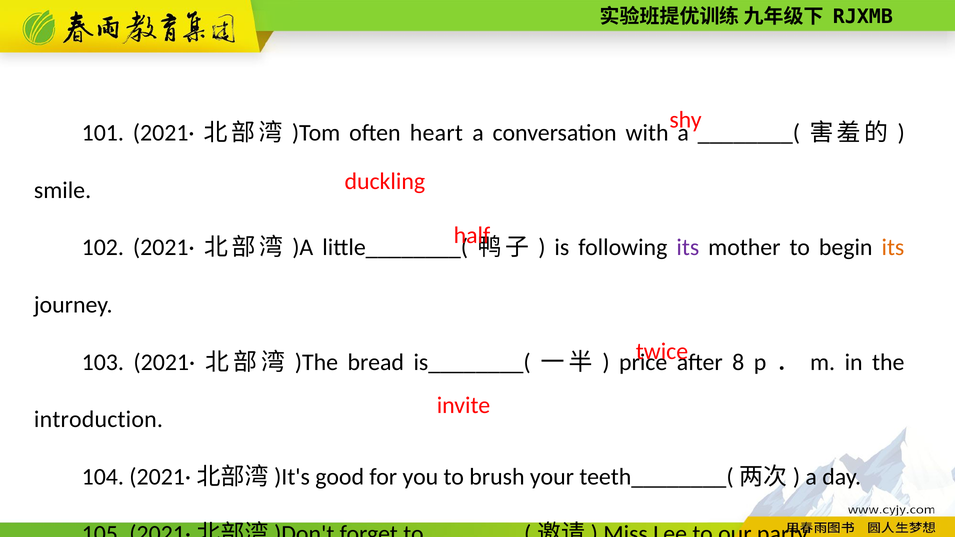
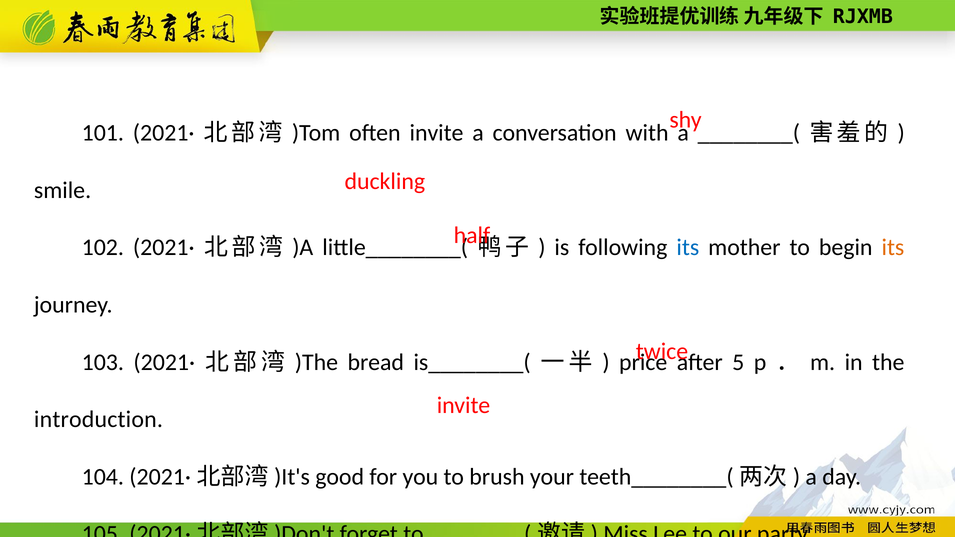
often heart: heart -> invite (437, 133)
its colour: purple -> blue (688, 248)
8: 8 -> 5 (738, 362)
